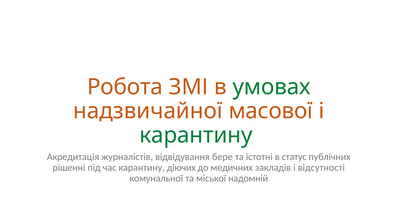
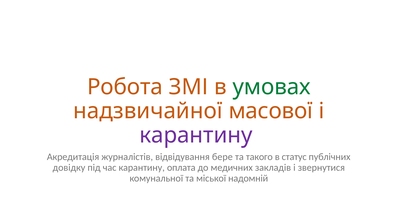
карантину colour: green -> purple (196, 135)
істотні: істотні -> такого (259, 157)
рішенні: рішенні -> довідку (69, 167)
діючих: діючих -> оплата (181, 167)
відсутності: відсутності -> звернутися (321, 167)
